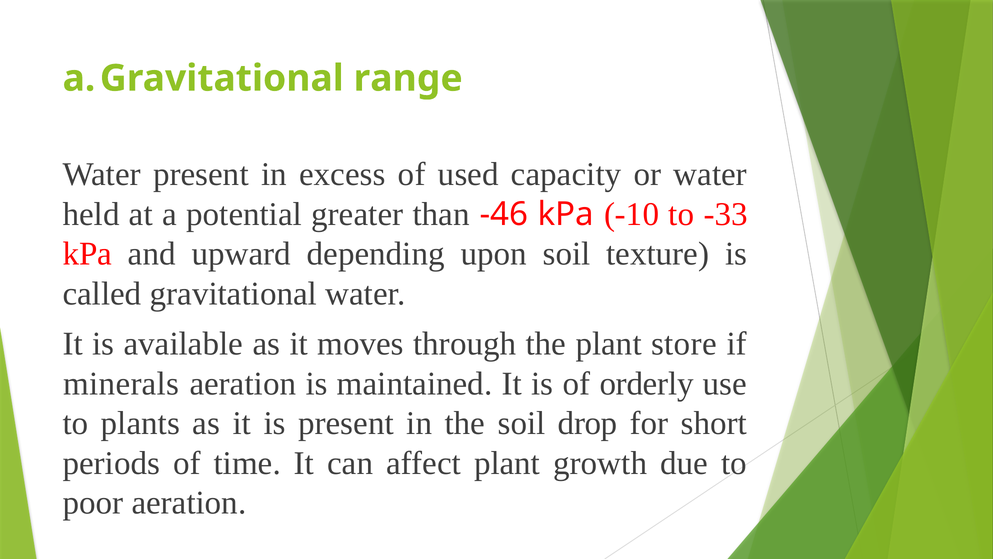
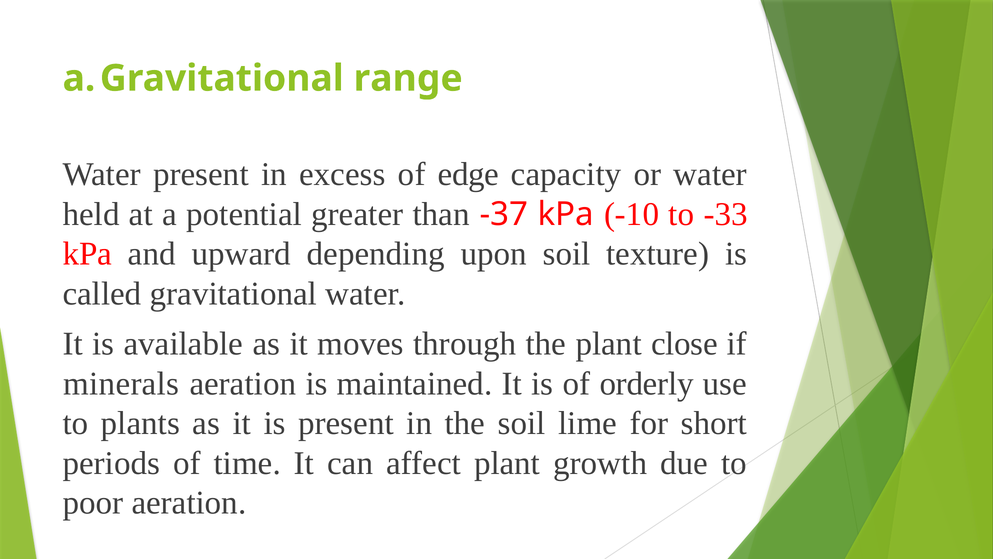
used: used -> edge (468, 174)
-46: -46 -> -37 (504, 214)
store: store -> close (684, 344)
drop: drop -> lime (588, 423)
